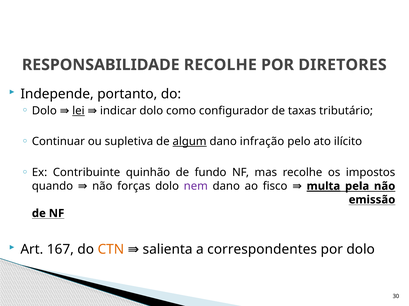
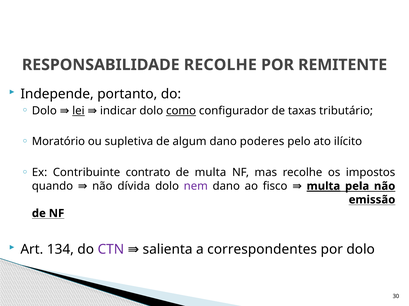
DIRETORES: DIRETORES -> REMITENTE (343, 65)
como underline: none -> present (181, 111)
Continuar: Continuar -> Moratório (58, 142)
algum underline: present -> none (190, 142)
infração: infração -> poderes (262, 142)
quinhão: quinhão -> contrato (148, 173)
de fundo: fundo -> multa (211, 173)
forças: forças -> dívida (134, 187)
167: 167 -> 134 (60, 250)
CTN colour: orange -> purple (111, 250)
